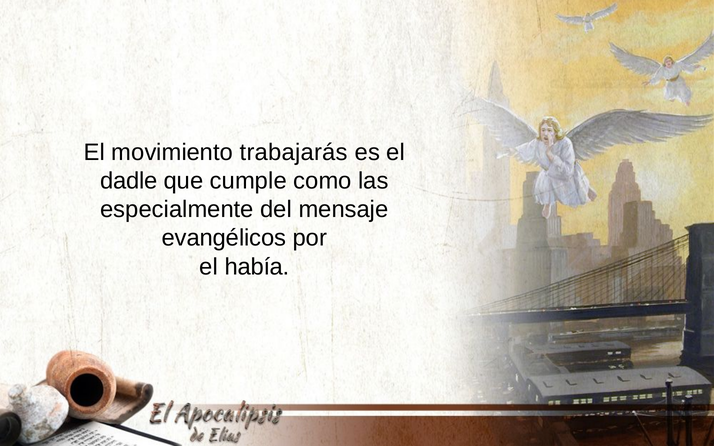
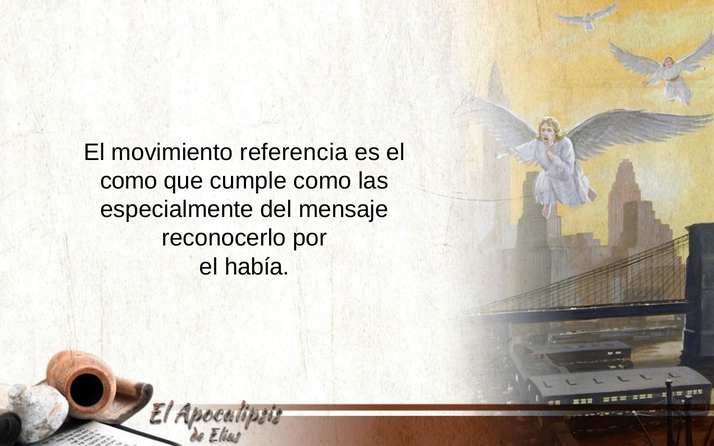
trabajarás: trabajarás -> referencia (294, 153)
dadle: dadle -> como (129, 181)
evangélicos: evangélicos -> reconocerlo (224, 238)
